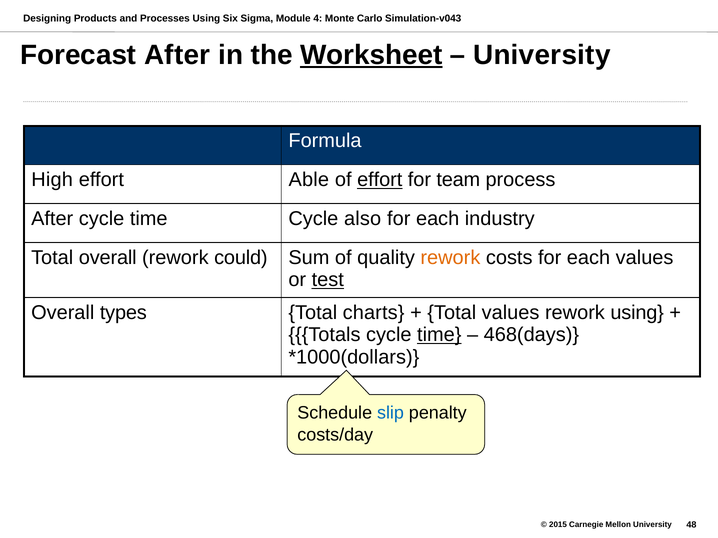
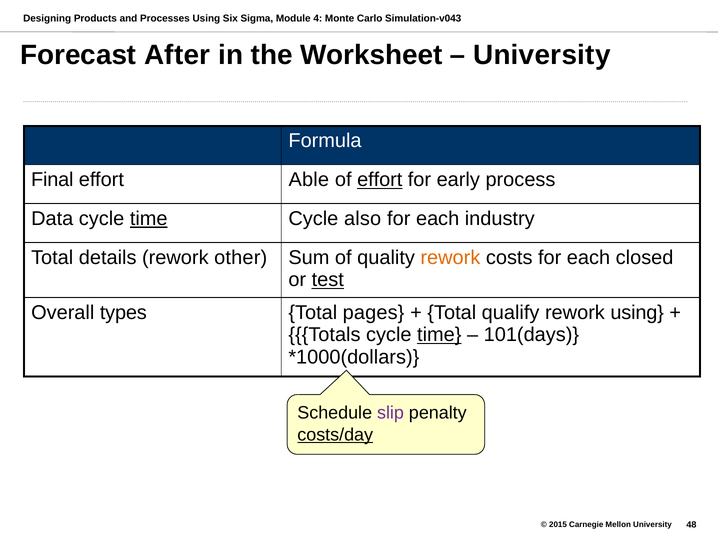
Worksheet underline: present -> none (371, 55)
High: High -> Final (52, 180)
team: team -> early (458, 180)
After: After -> Data (52, 219)
time underline: none -> present (149, 219)
Total overall: overall -> details (108, 258)
could: could -> other (241, 258)
each values: values -> closed (645, 258)
charts: charts -> pages (374, 313)
Total values: values -> qualify (511, 313)
468(days: 468(days -> 101(days (531, 335)
slip colour: blue -> purple (391, 413)
costs/day underline: none -> present (335, 435)
